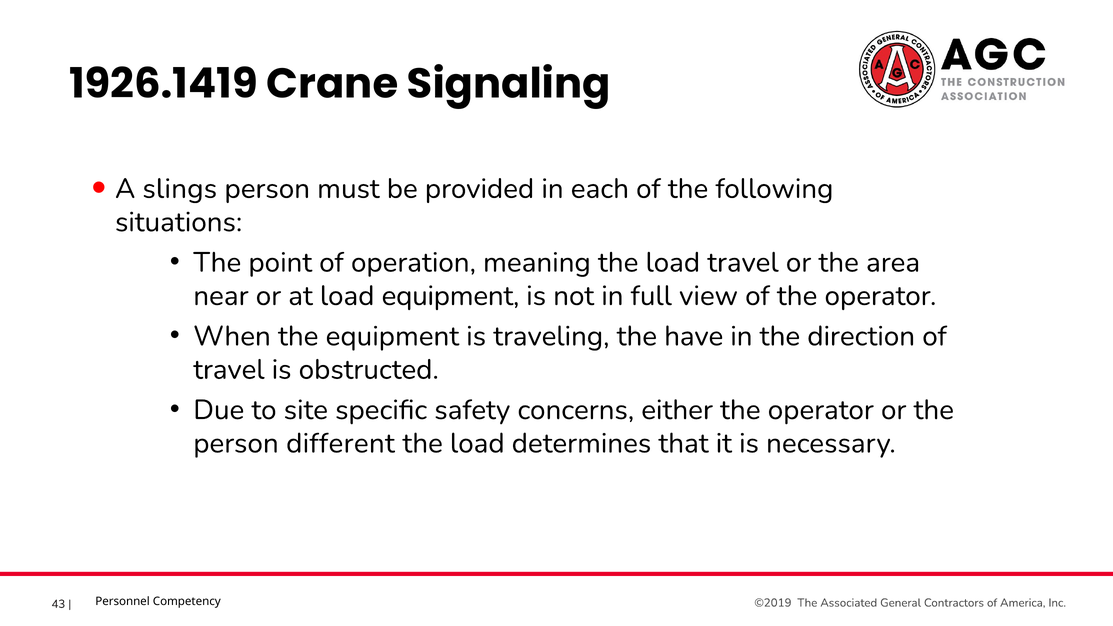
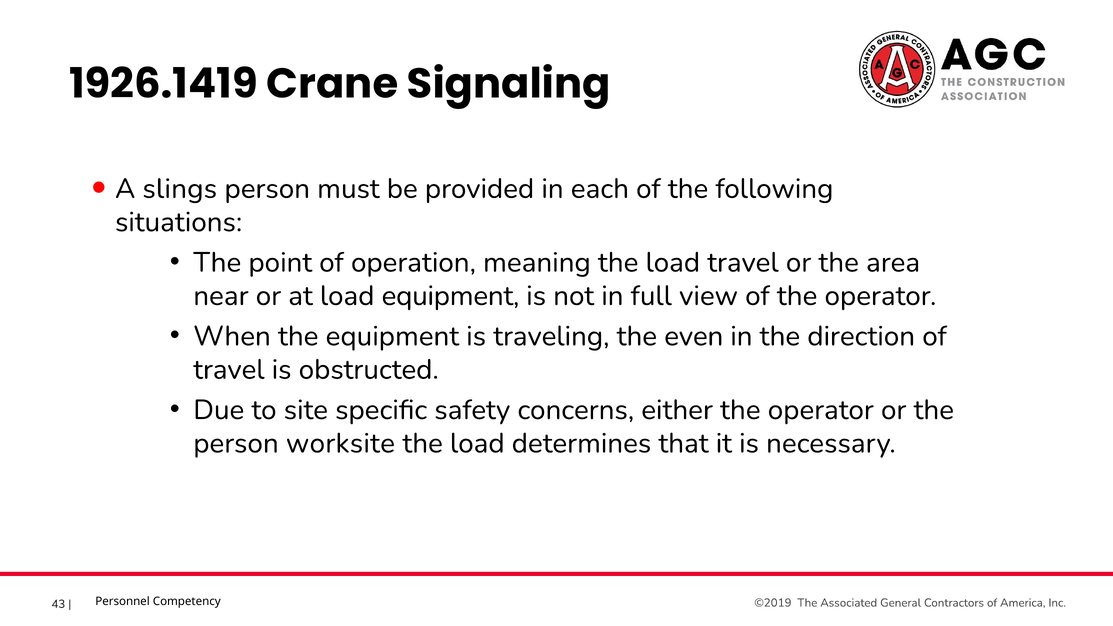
have: have -> even (694, 336)
different: different -> worksite (340, 443)
